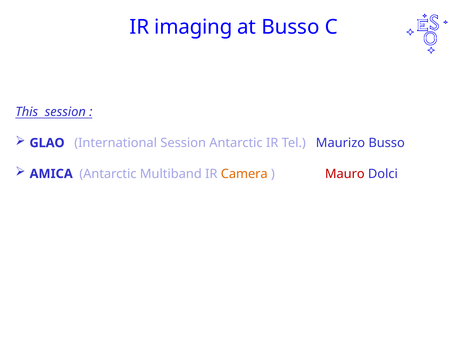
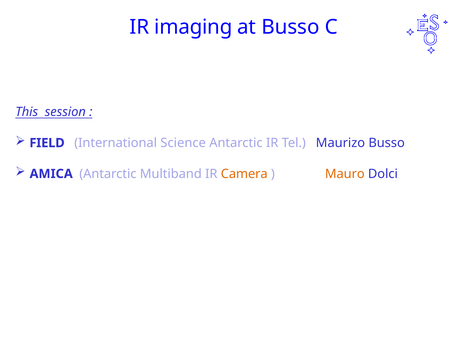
GLAO: GLAO -> FIELD (47, 143)
International Session: Session -> Science (183, 143)
Mauro colour: red -> orange (345, 174)
